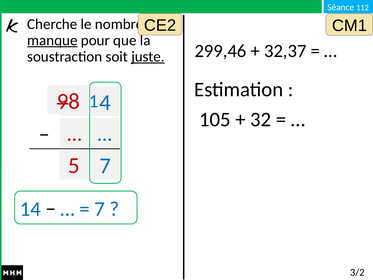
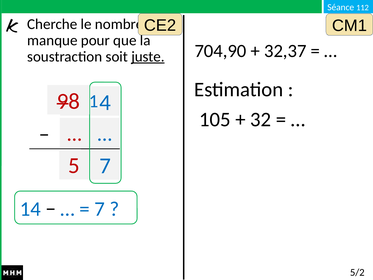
manque underline: present -> none (52, 40)
299,46: 299,46 -> 704,90 (220, 51)
3/2: 3/2 -> 5/2 (357, 272)
